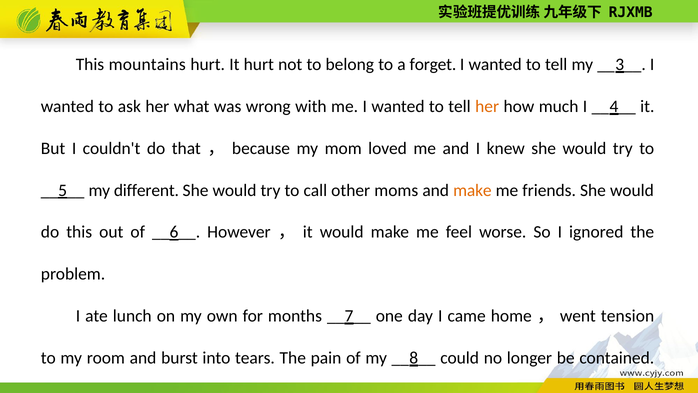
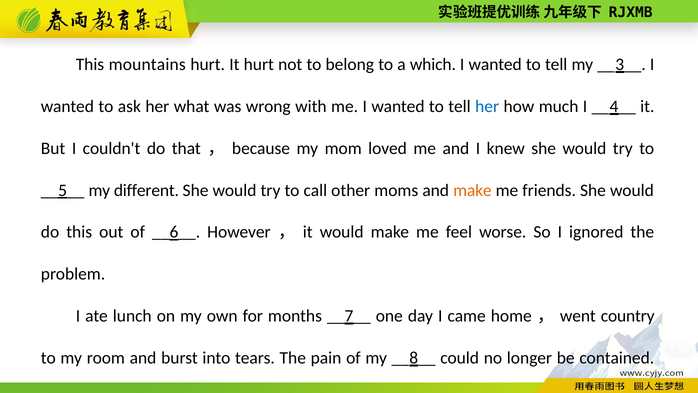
forget: forget -> which (433, 64)
her colour: orange -> blue (487, 106)
tension: tension -> country (628, 316)
